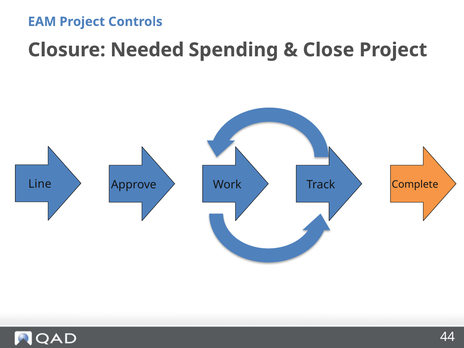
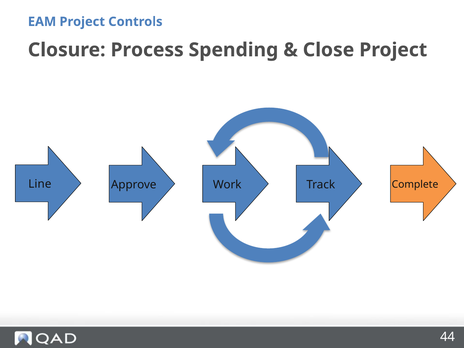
Needed: Needed -> Process (147, 50)
